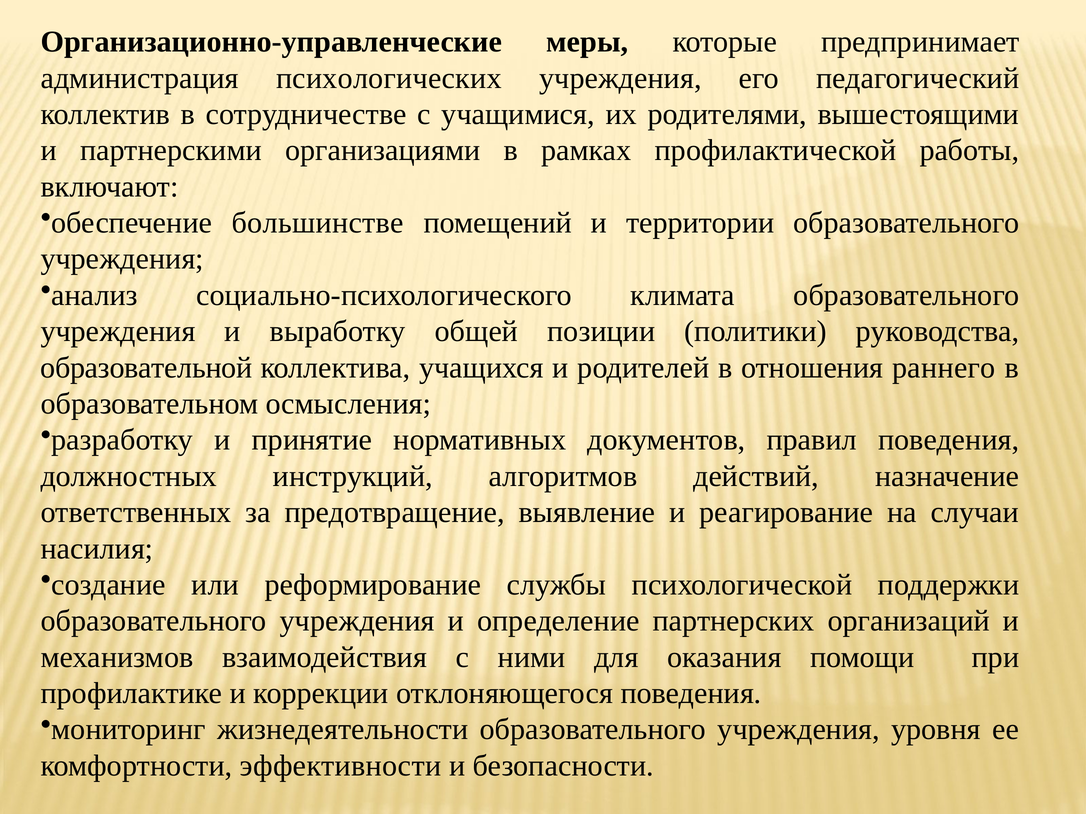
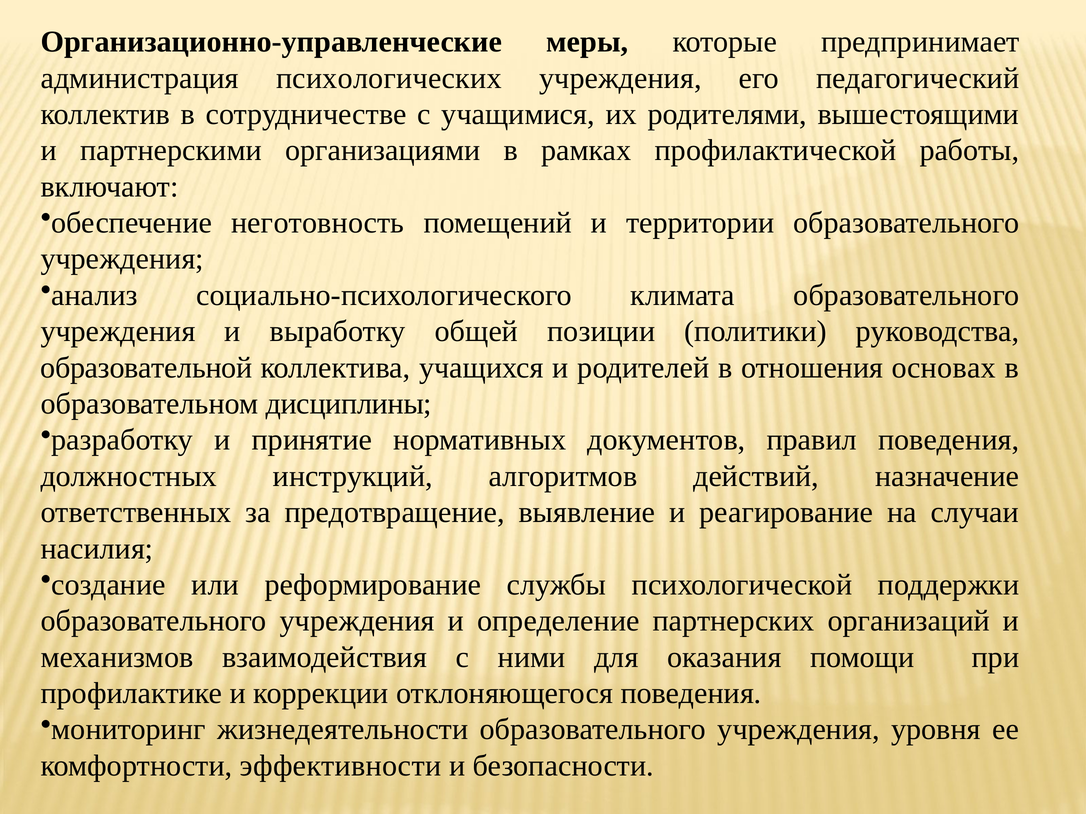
большинстве: большинстве -> неготовность (318, 223)
раннего: раннего -> основах (944, 368)
осмысления: осмысления -> дисциплины (349, 404)
